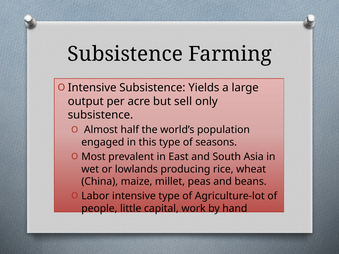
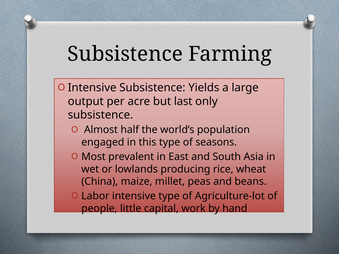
sell: sell -> last (183, 101)
